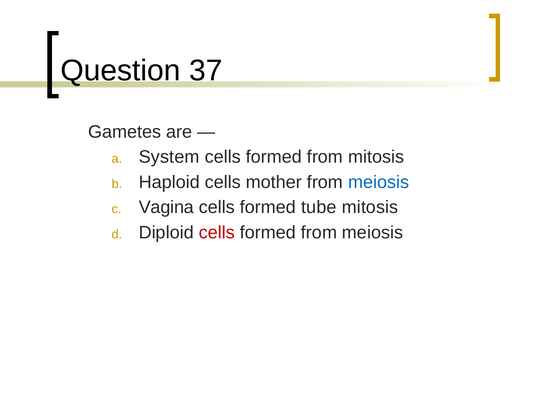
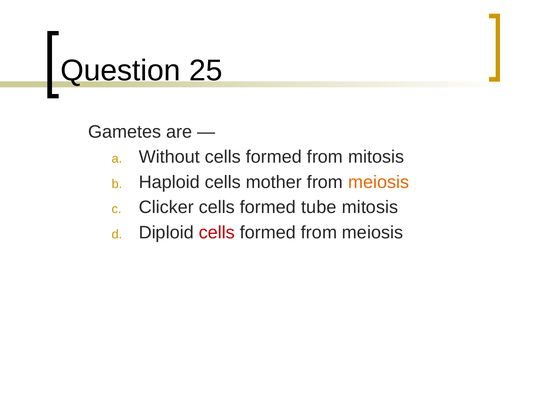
37: 37 -> 25 (206, 71)
System: System -> Without (169, 157)
meiosis colour: blue -> orange (379, 182)
Vagina: Vagina -> Clicker (166, 208)
